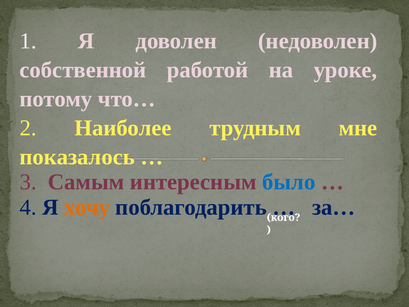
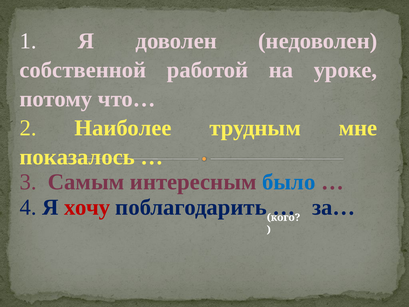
хочу colour: orange -> red (87, 207)
